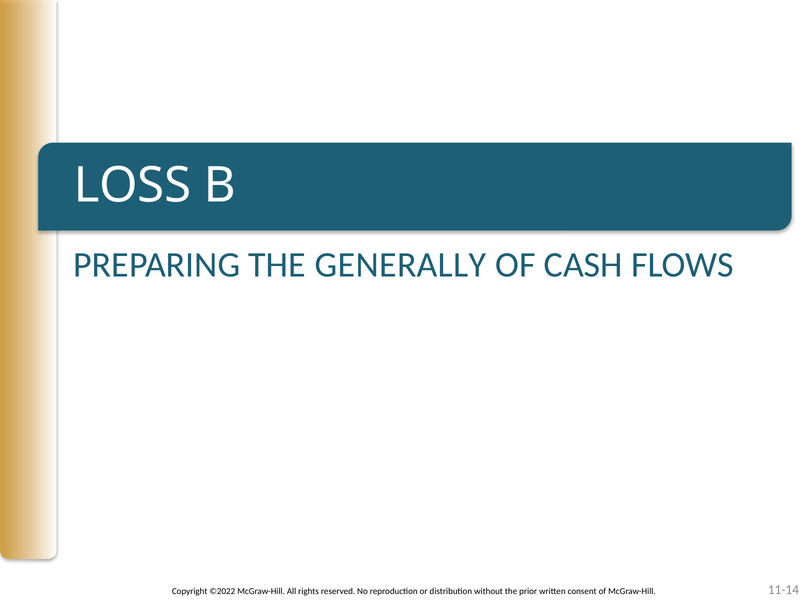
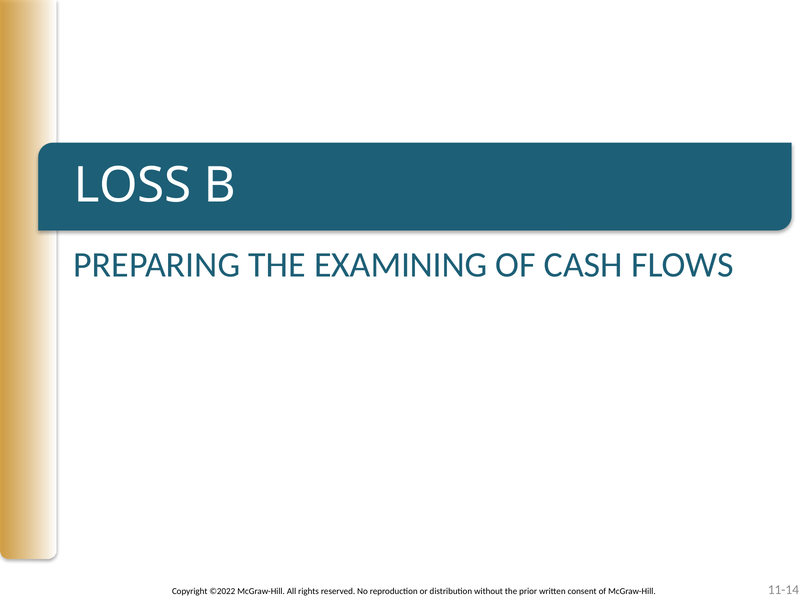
GENERALLY: GENERALLY -> EXAMINING (401, 265)
